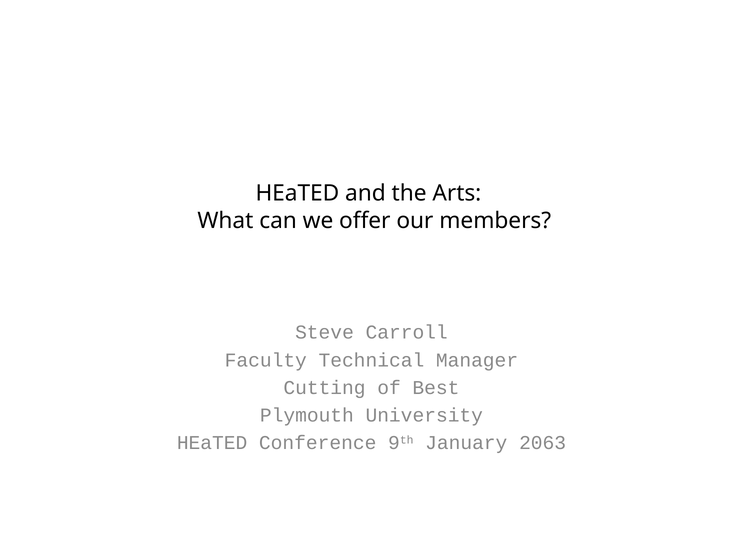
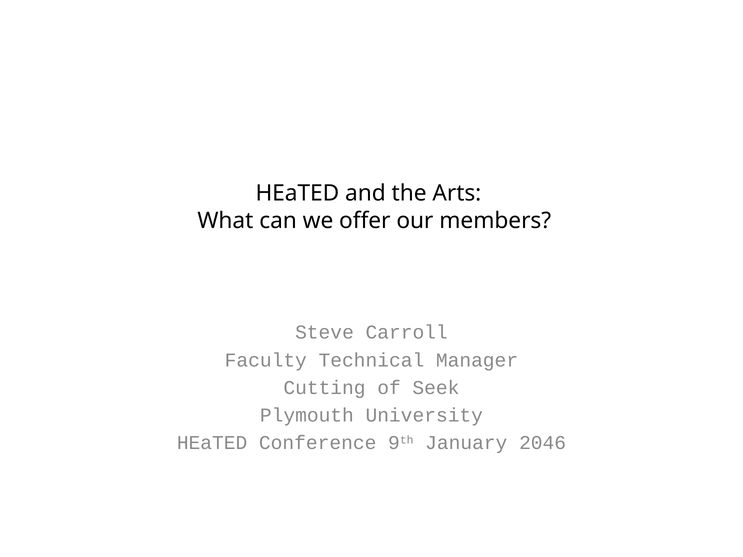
Best: Best -> Seek (436, 388)
2063: 2063 -> 2046 (543, 443)
